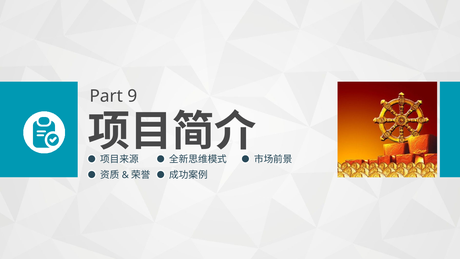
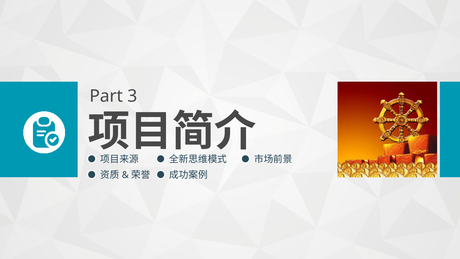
9: 9 -> 3 (132, 96)
